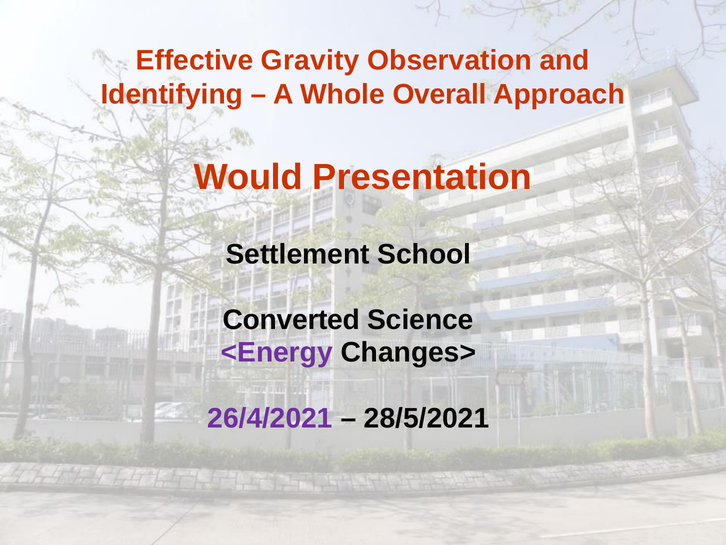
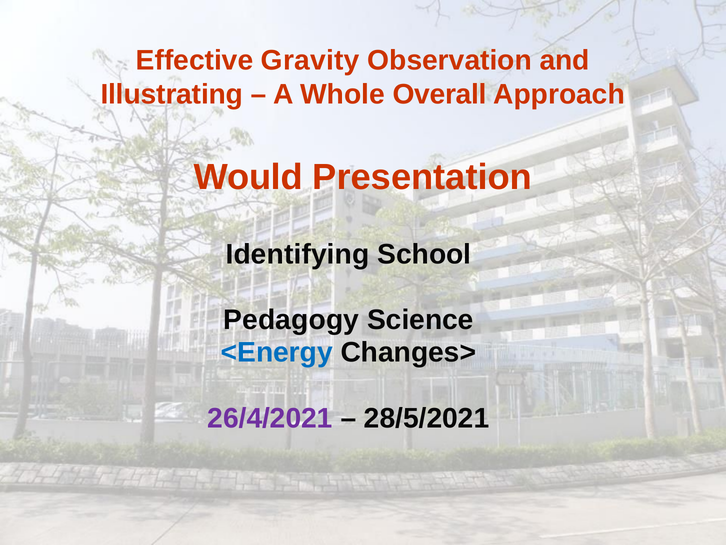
Identifying: Identifying -> Illustrating (172, 94)
Settlement: Settlement -> Identifying (298, 254)
Converted: Converted -> Pedagogy (291, 320)
<Energy colour: purple -> blue (277, 352)
